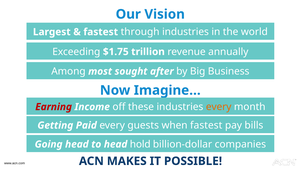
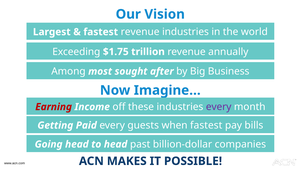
fastest through: through -> revenue (140, 32)
every colour: orange -> purple (219, 107)
hold: hold -> past (140, 145)
